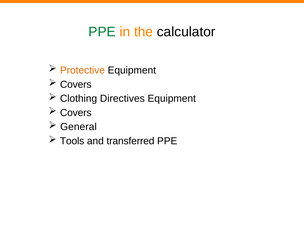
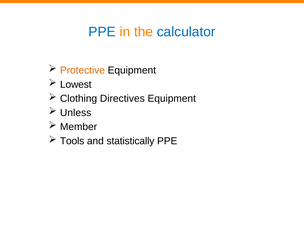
PPE colour: green -> blue (102, 32)
calculator colour: black -> blue (186, 32)
Covers: Covers -> Lowest (76, 84)
Covers: Covers -> Unless (76, 113)
General: General -> Member (79, 127)
transferred: transferred -> statistically (130, 141)
